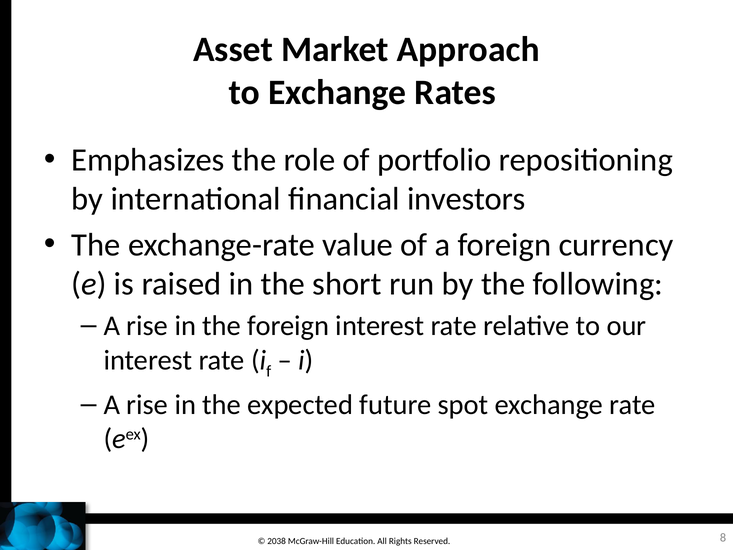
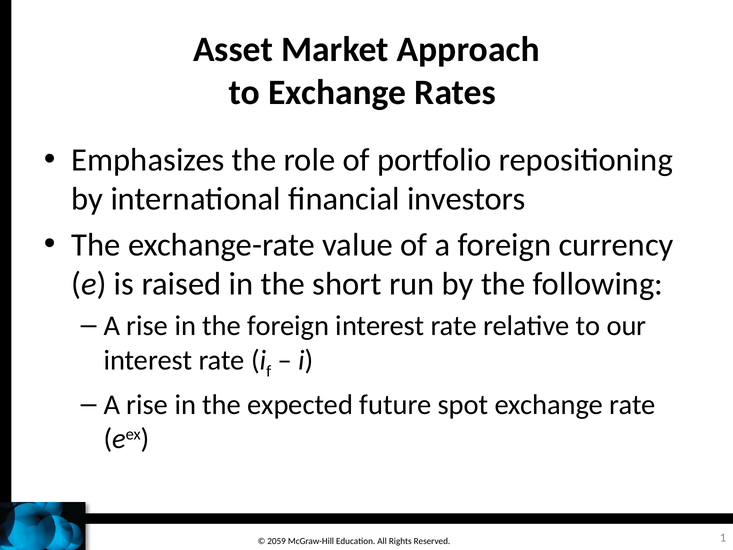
2038: 2038 -> 2059 (277, 541)
8: 8 -> 1 (723, 538)
